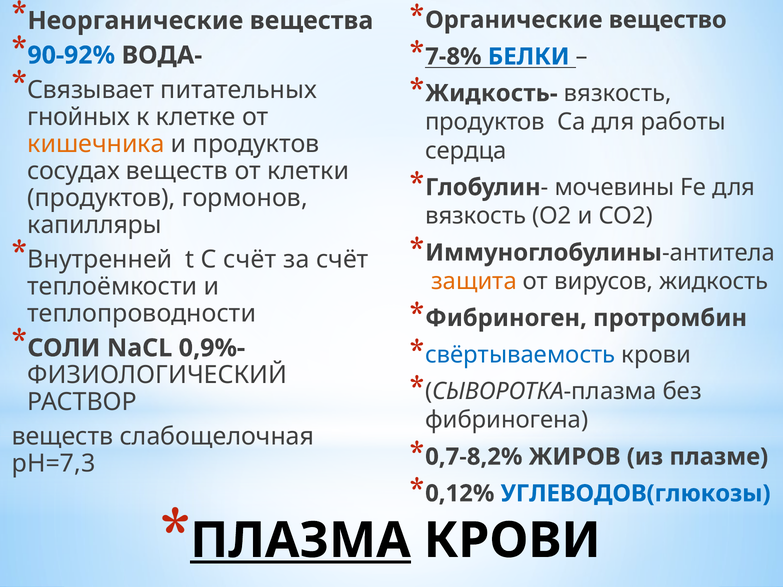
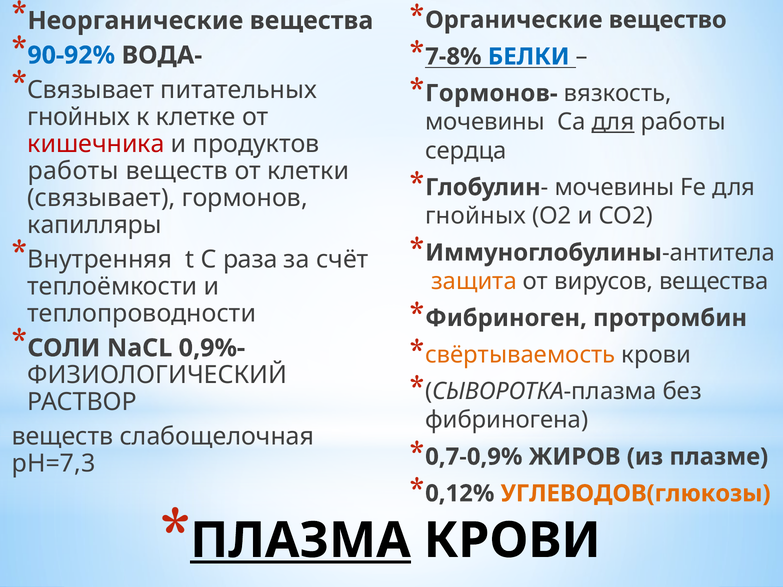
Жидкость-: Жидкость- -> Гормонов- (491, 93)
продуктов: продуктов -> мочевины (485, 122)
для underline: none -> present (613, 122)
кишечника colour: orange -> red (96, 144)
сосудах: сосудах -> работы (73, 171)
продуктов: продуктов -> связывает (101, 198)
вязкость: вязкость -> гнойных (475, 216)
Внутренней: Внутренней -> Внутренняя (100, 260)
C счёт: счёт -> раза (250, 260)
вирусов жидкость: жидкость -> вещества (714, 281)
свёртываемость colour: blue -> orange (520, 355)
0,7-8,2%: 0,7-8,2% -> 0,7-0,9% (474, 457)
УГЛЕВОДОВ(глюкозы colour: blue -> orange (636, 494)
